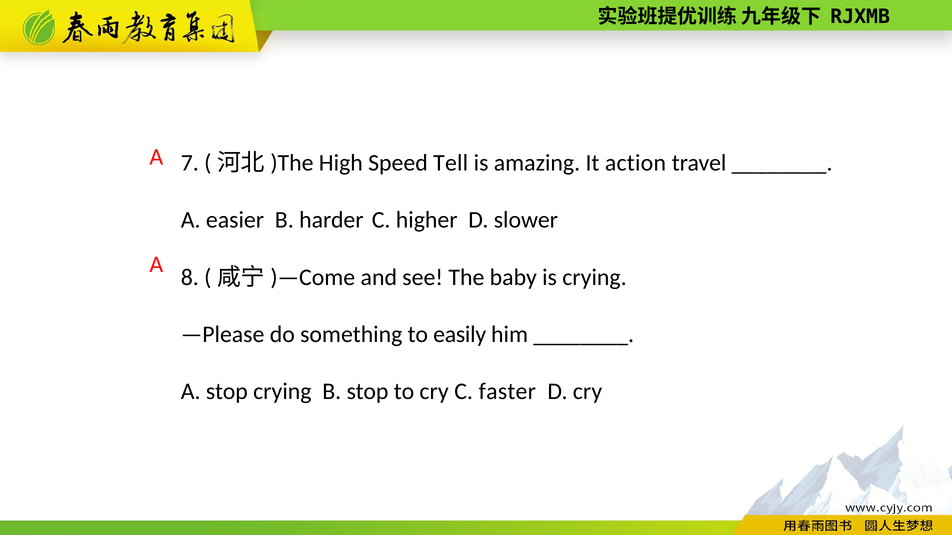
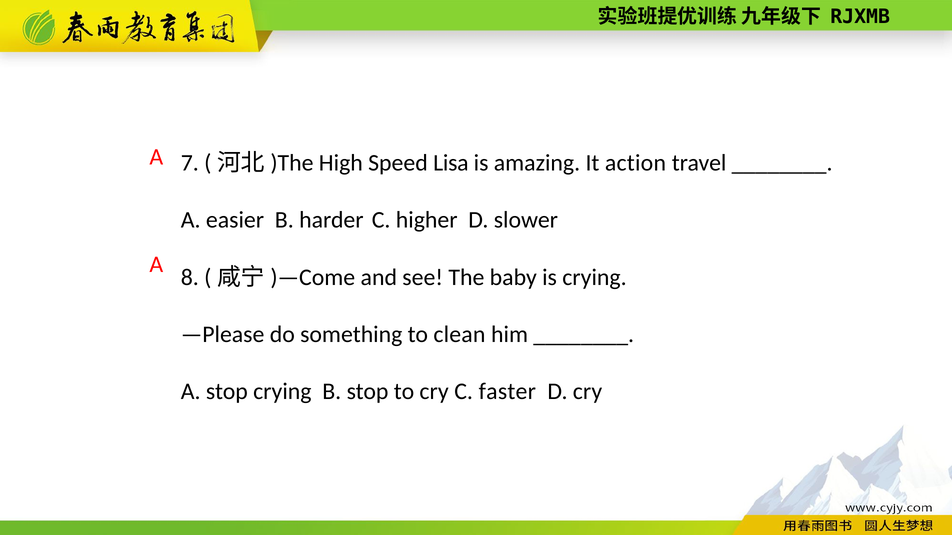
Tell: Tell -> Lisa (451, 163)
easily: easily -> clean (459, 335)
